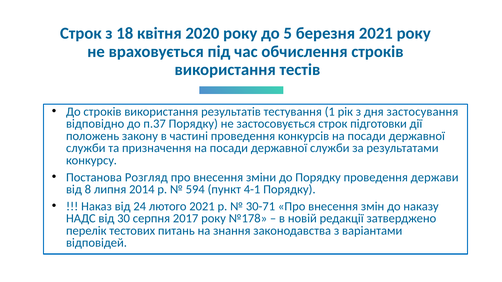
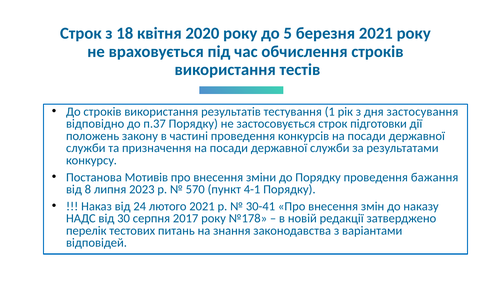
Розгляд: Розгляд -> Мотивів (146, 177)
держави: держави -> бажання (435, 177)
2014: 2014 -> 2023 (142, 190)
594: 594 -> 570 (195, 190)
30-71: 30-71 -> 30-41 (260, 207)
